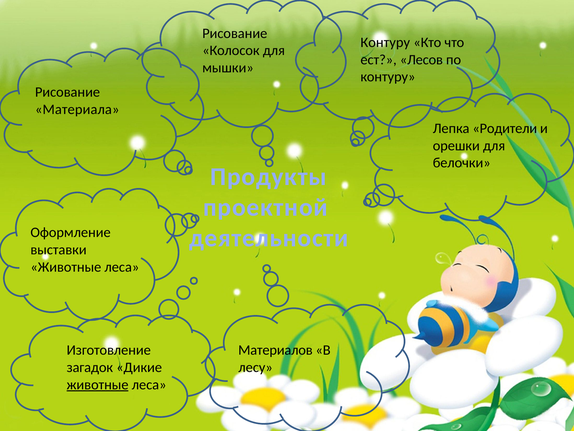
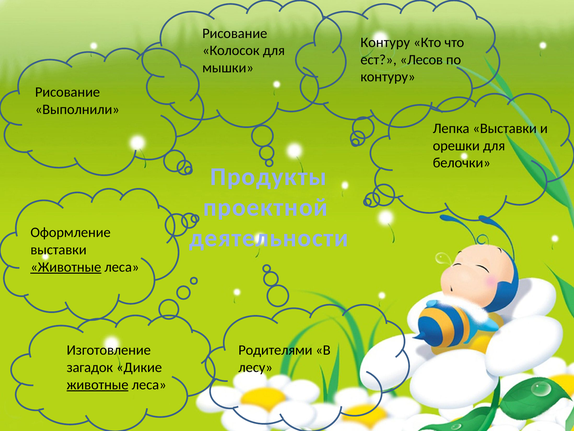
Материала: Материала -> Выполнили (77, 109)
Лепка Родители: Родители -> Выставки (505, 128)
Животные underline: none -> present (66, 267)
Материалов: Материалов -> Родителями (275, 350)
